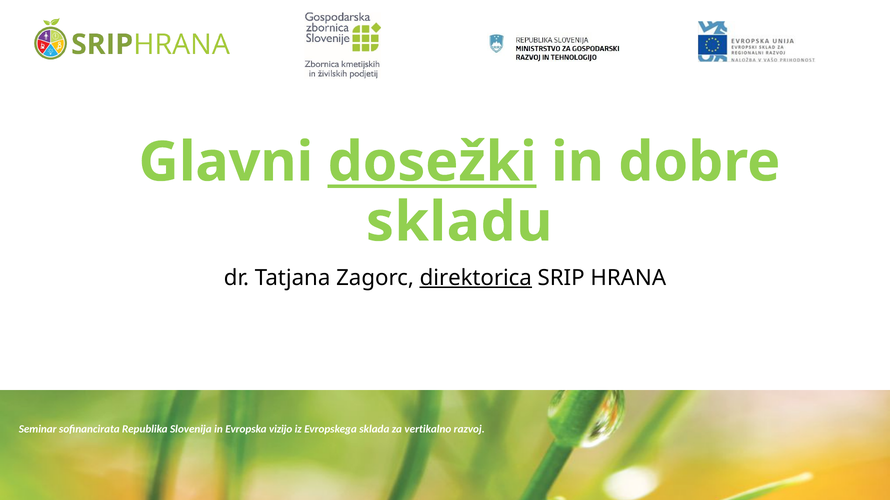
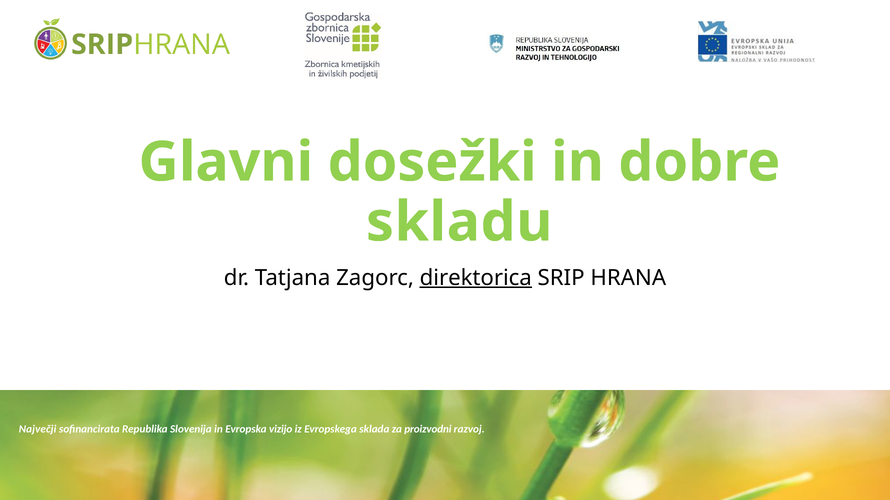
dosežki underline: present -> none (432, 162)
Seminar: Seminar -> Največji (38, 429)
vertikalno: vertikalno -> proizvodni (428, 429)
